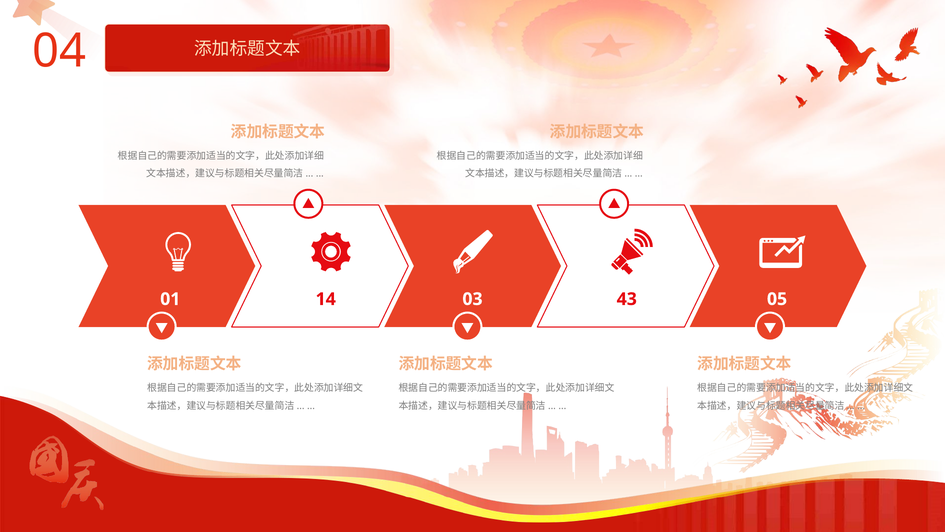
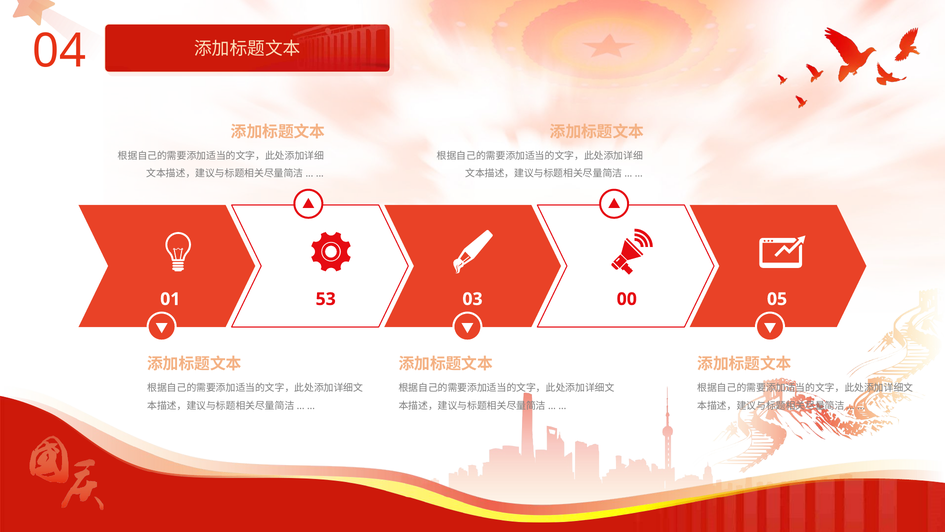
14: 14 -> 53 (326, 299)
43: 43 -> 00 (627, 299)
